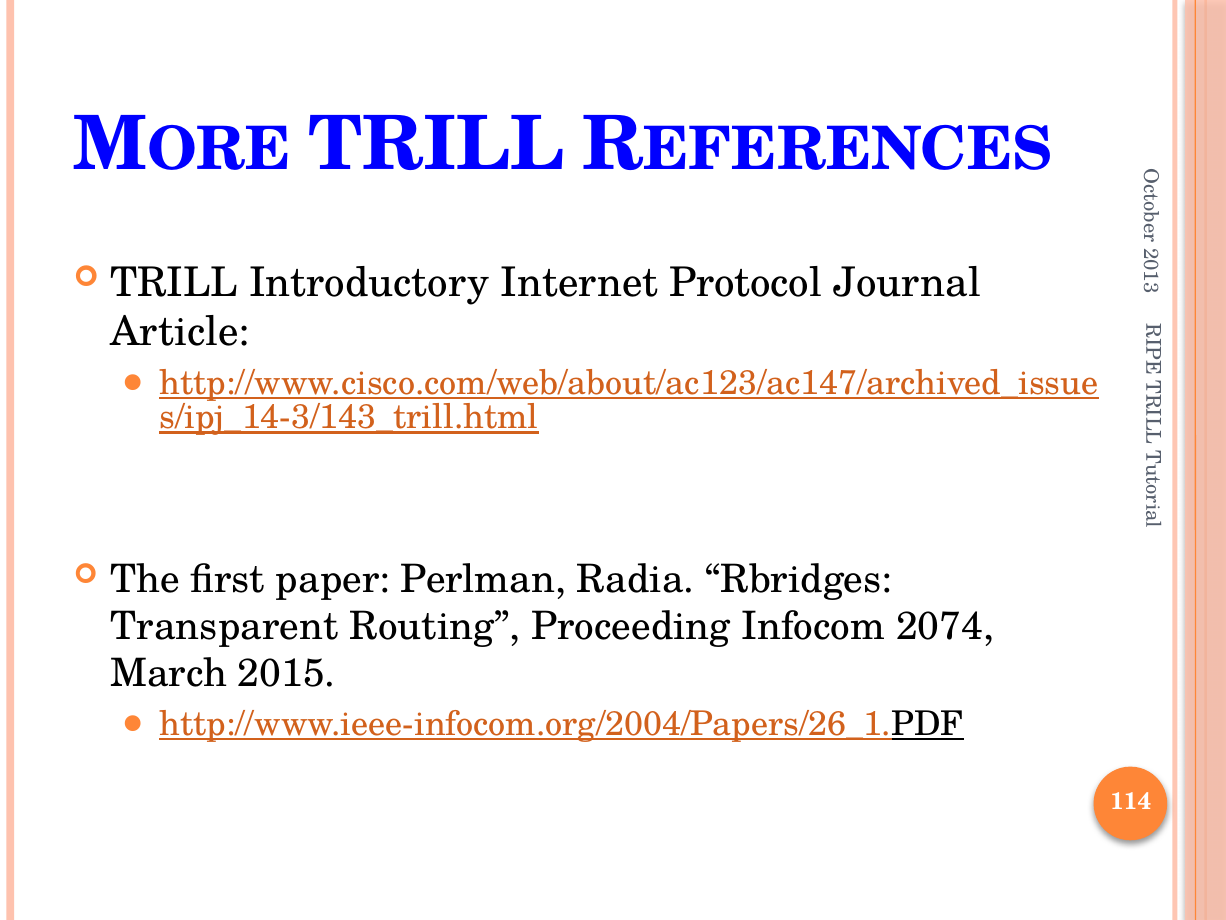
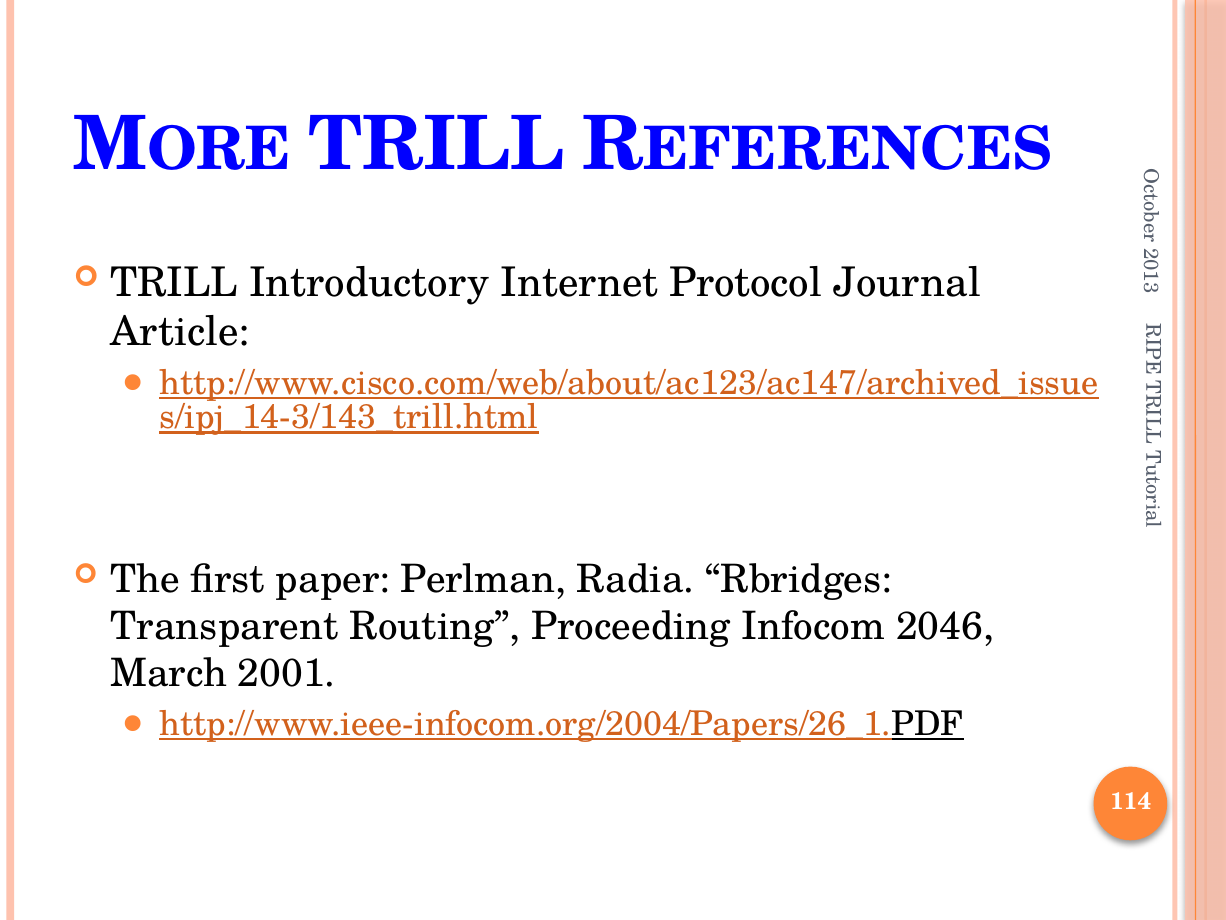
2074: 2074 -> 2046 (945, 626)
2015: 2015 -> 2001 (287, 674)
